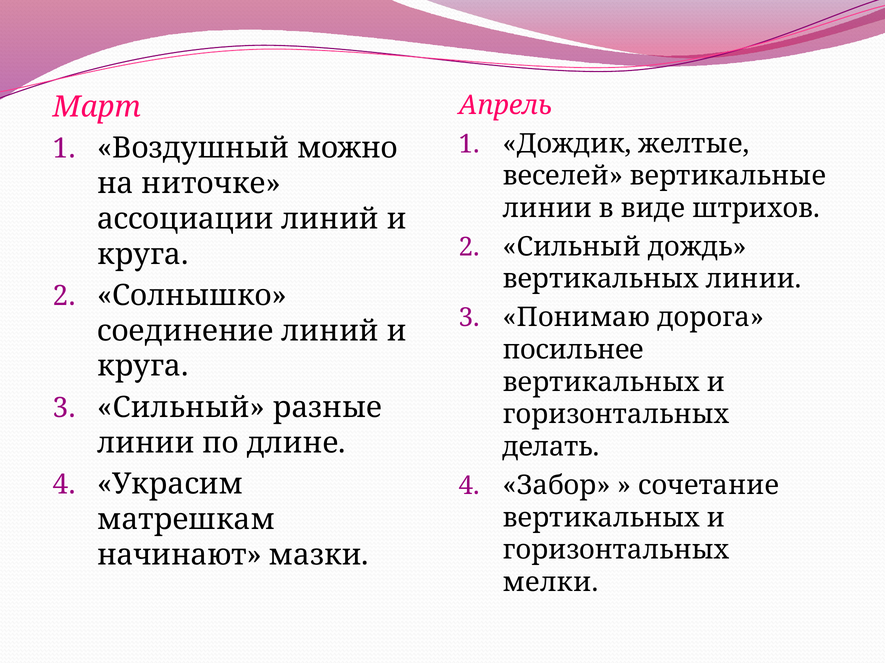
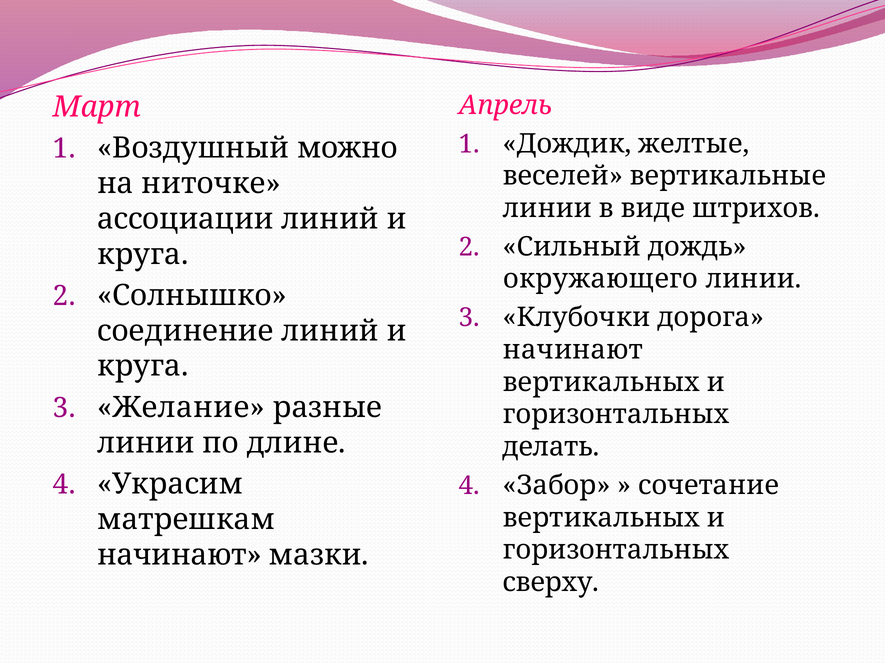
вертикальных: вертикальных -> окружающего (601, 279)
Понимаю: Понимаю -> Клубочки (577, 318)
посильнее: посильнее -> начинают (573, 350)
Сильный: Сильный -> Желание (181, 408)
мелки: мелки -> сверху (551, 583)
